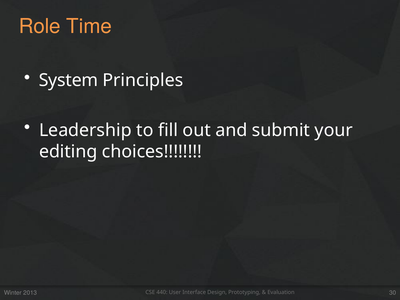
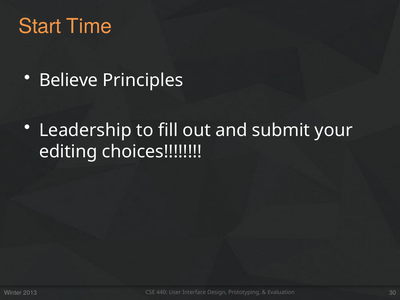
Role: Role -> Start (40, 26)
System: System -> Believe (68, 80)
